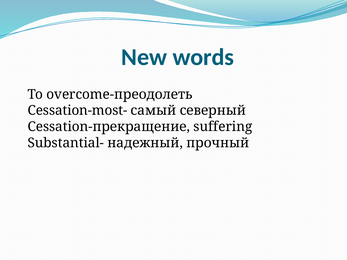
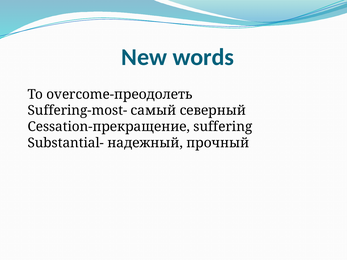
Cessation-most-: Cessation-most- -> Suffering-most- (77, 111)
